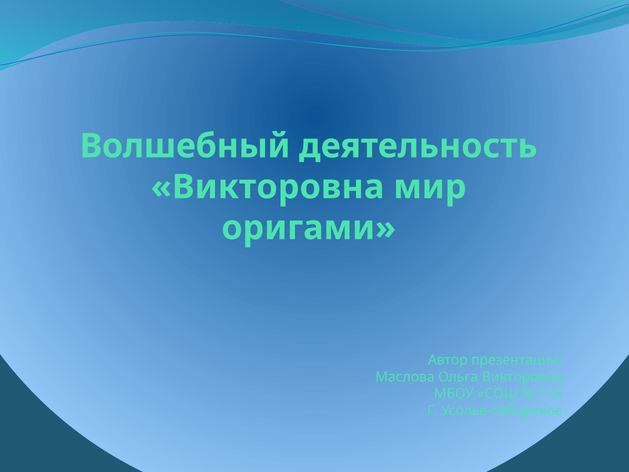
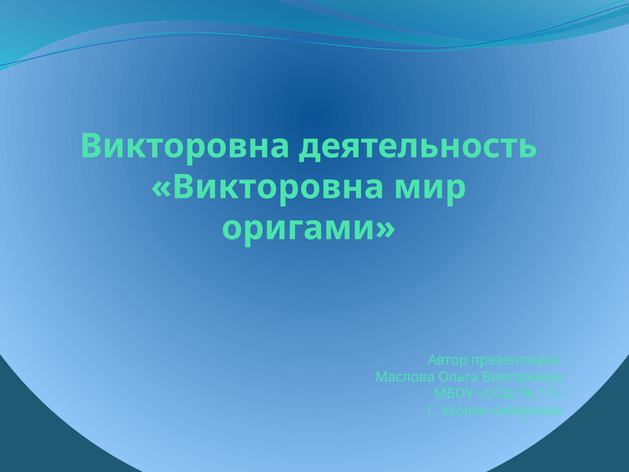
Волшебный: Волшебный -> Викторовна (185, 146)
